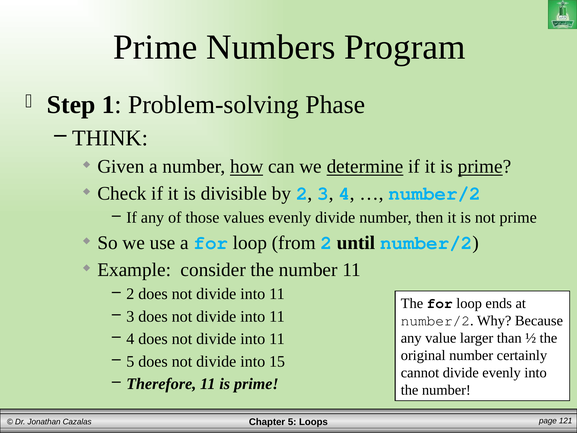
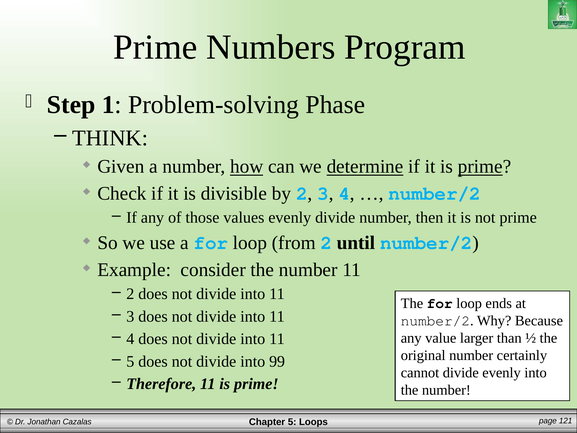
15: 15 -> 99 (277, 361)
